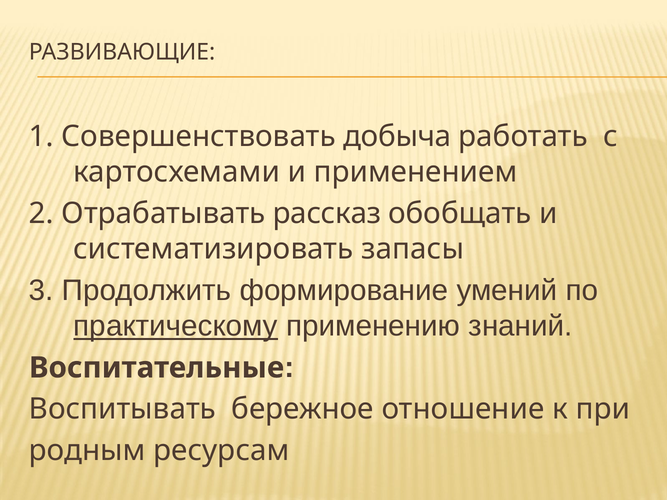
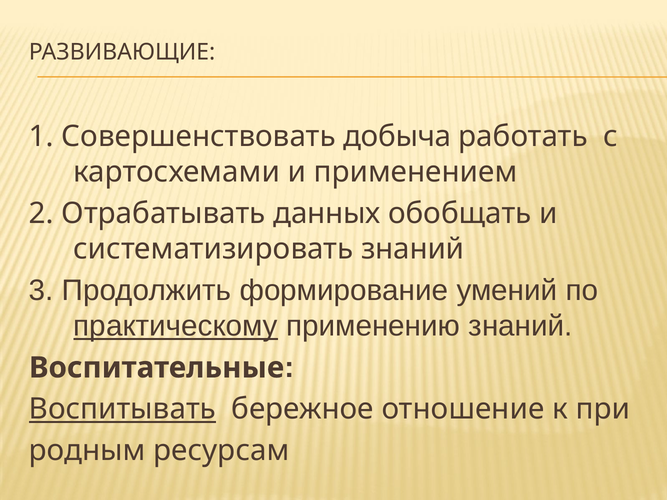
рассказ: рассказ -> данных (327, 214)
систематизировать запасы: запасы -> знаний (413, 249)
Воспитывать underline: none -> present (122, 409)
